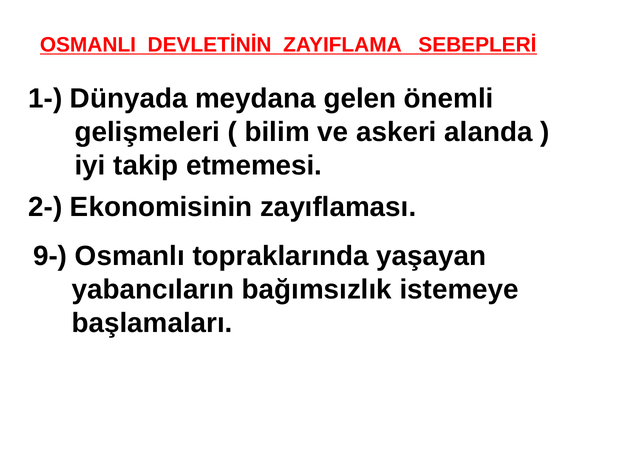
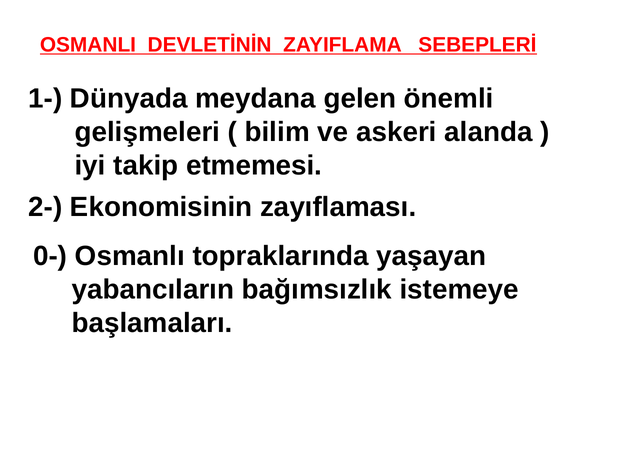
9-: 9- -> 0- (50, 256)
